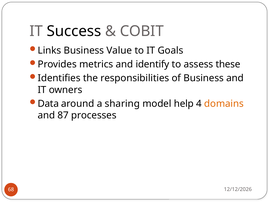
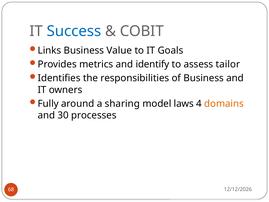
Success colour: black -> blue (74, 31)
these: these -> tailor (228, 64)
Data: Data -> Fully (48, 104)
help: help -> laws (184, 104)
87: 87 -> 30 (63, 115)
